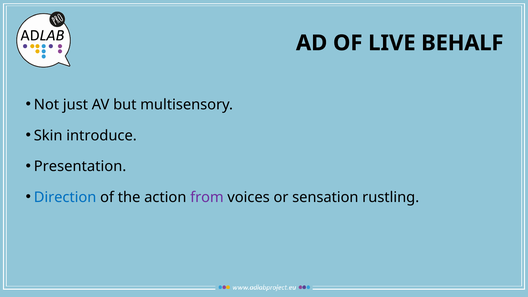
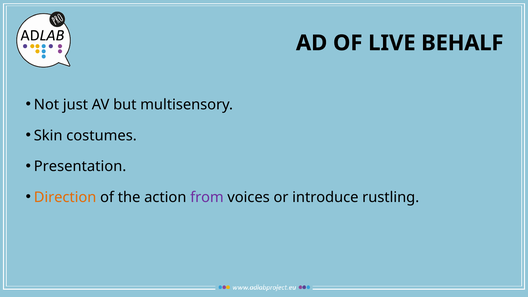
introduce: introduce -> costumes (102, 136)
Direction colour: blue -> orange (65, 197)
sensation: sensation -> introduce (325, 197)
